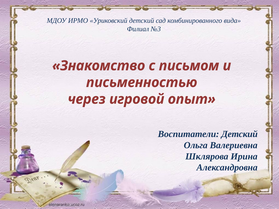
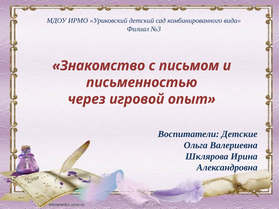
Воспитатели Детский: Детский -> Детские (239, 134)
